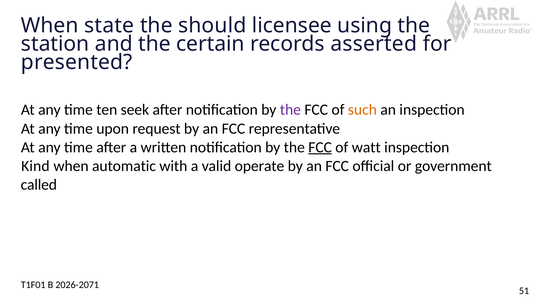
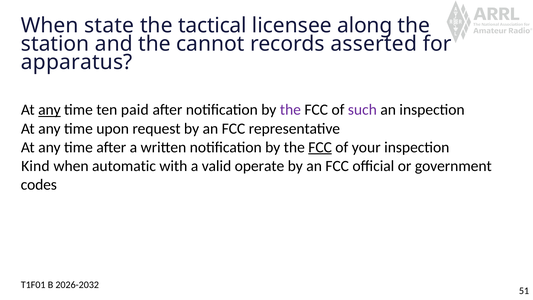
should: should -> tactical (212, 26)
using: using -> along (365, 26)
certain: certain -> cannot (210, 44)
presented: presented -> apparatus (77, 62)
any underline: none -> present (49, 110)
seek: seek -> paid (135, 110)
such colour: orange -> purple (362, 110)
watt: watt -> your (366, 147)
called: called -> codes (39, 184)
2026-2071: 2026-2071 -> 2026-2032 (77, 285)
